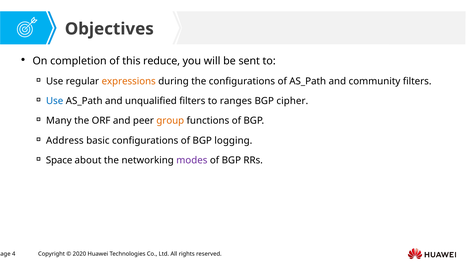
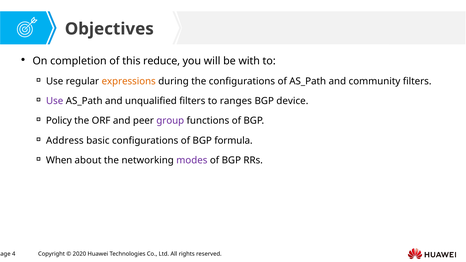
sent: sent -> with (249, 61)
Use colour: blue -> purple (55, 101)
cipher: cipher -> device (292, 101)
Many: Many -> Policy (59, 121)
group colour: orange -> purple (170, 121)
logging: logging -> formula (233, 141)
Space: Space -> When (59, 160)
